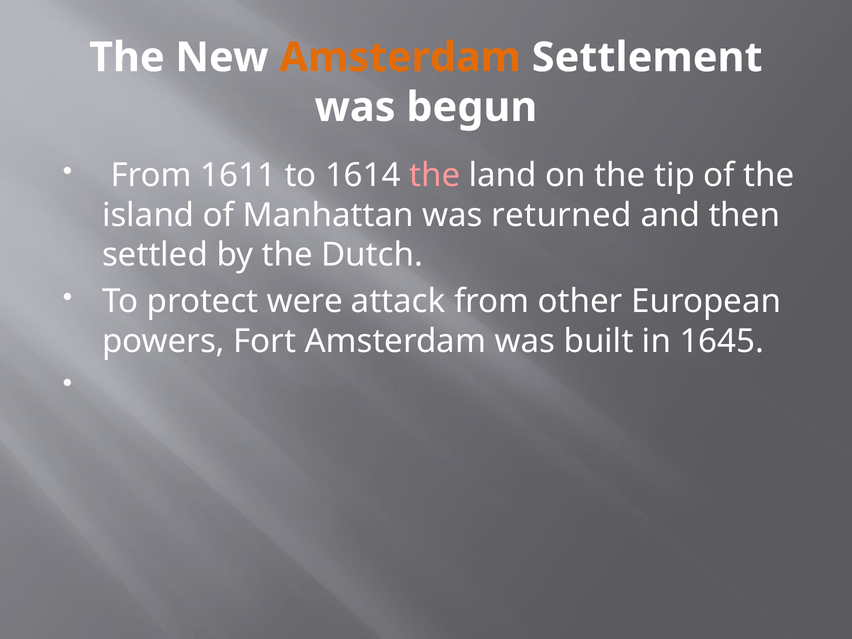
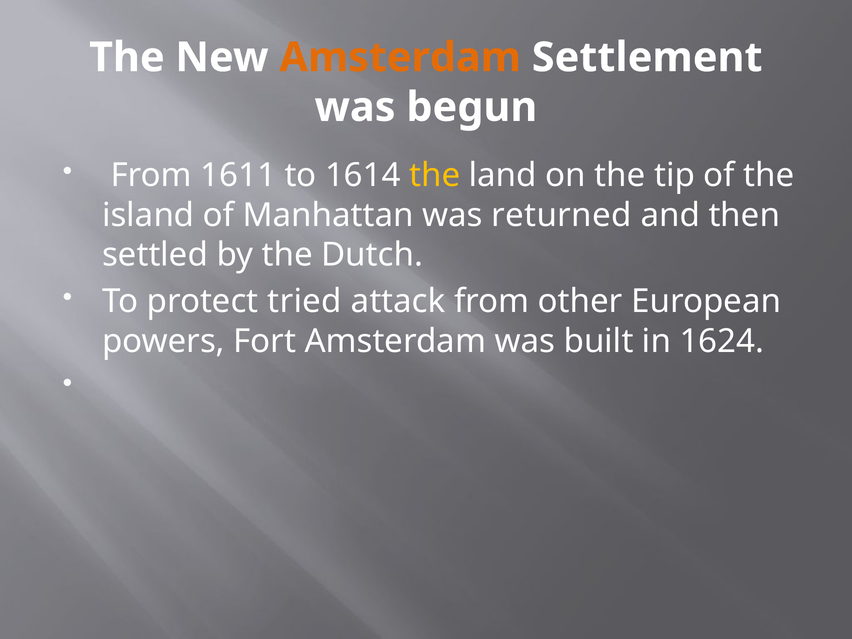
the colour: pink -> yellow (435, 175)
were: were -> tried (305, 301)
1645: 1645 -> 1624 (722, 341)
